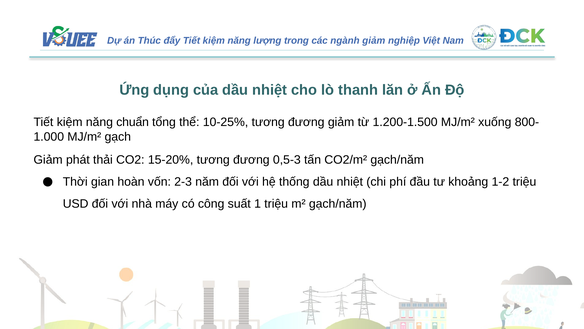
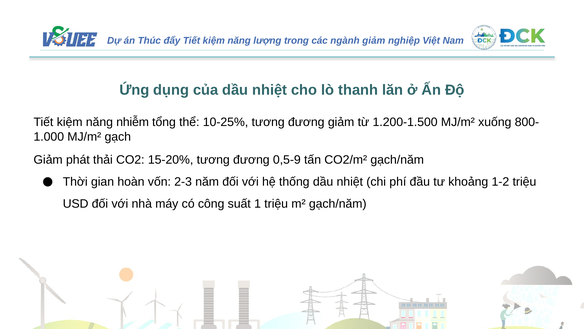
chuẩn: chuẩn -> nhiễm (133, 122)
0,5-3: 0,5-3 -> 0,5-9 (287, 160)
